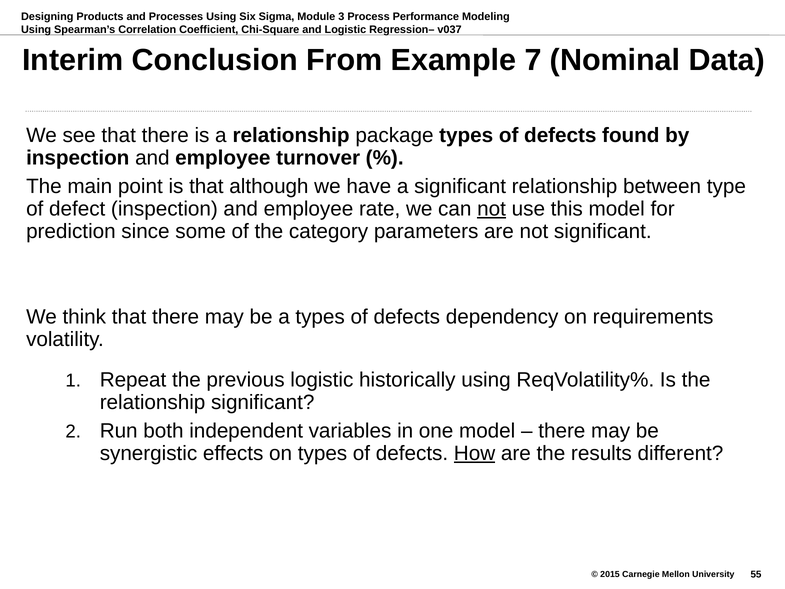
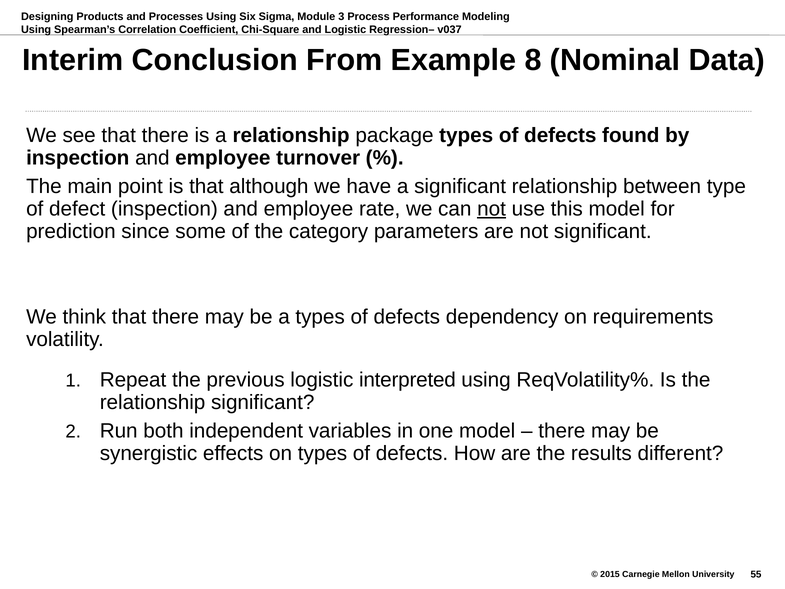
7: 7 -> 8 (533, 60)
historically: historically -> interpreted (407, 380)
How underline: present -> none (475, 453)
